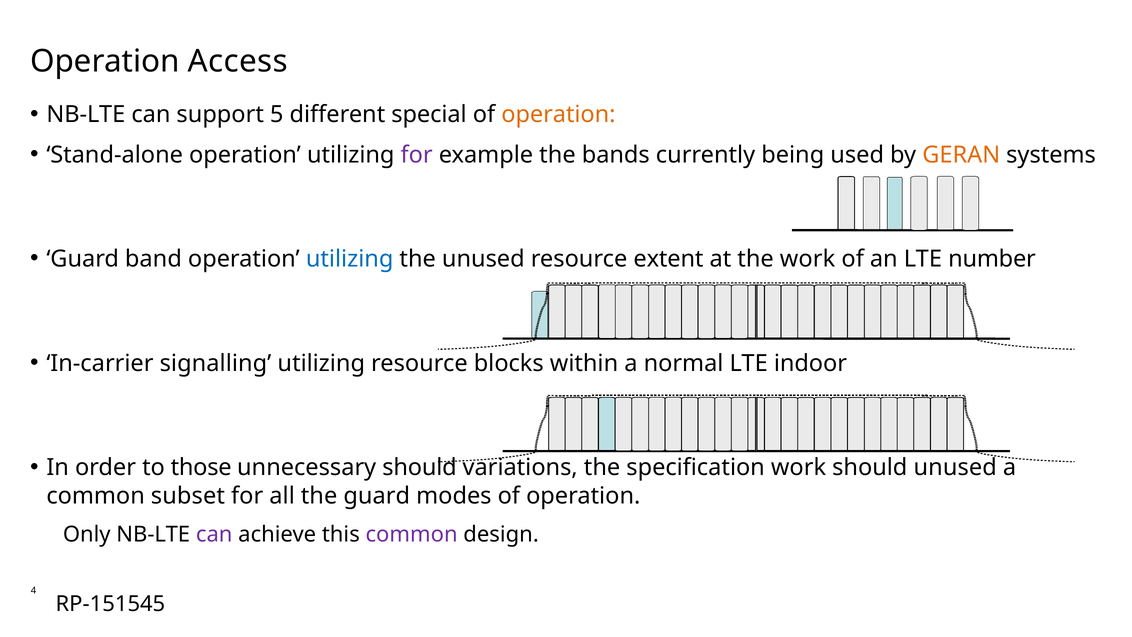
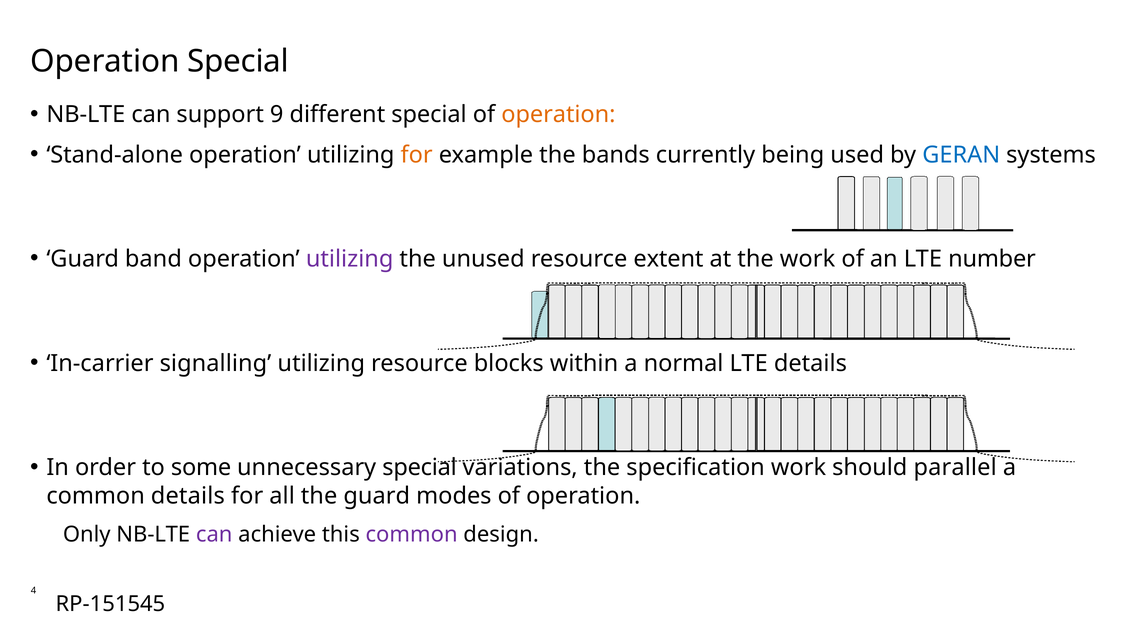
Operation Access: Access -> Special (238, 61)
5: 5 -> 9 (277, 115)
for colour: purple -> orange (417, 155)
GERAN colour: orange -> blue (961, 155)
utilizing colour: blue -> purple (350, 259)
LTE indoor: indoor -> details (810, 363)
those: those -> some (201, 467)
unnecessary should: should -> special (420, 467)
should unused: unused -> parallel (955, 467)
common subset: subset -> details (188, 496)
